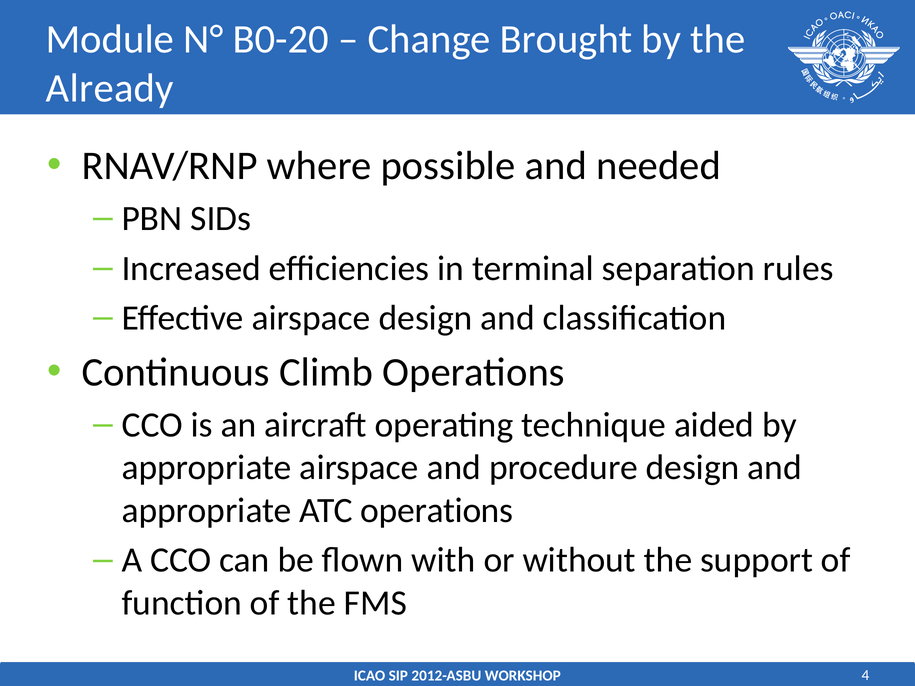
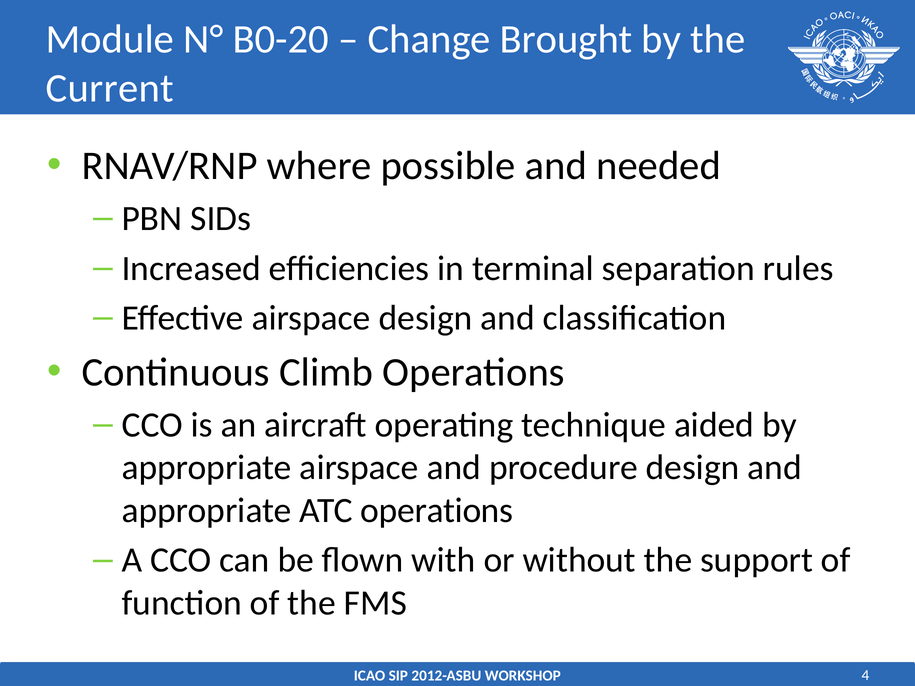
Already: Already -> Current (110, 88)
